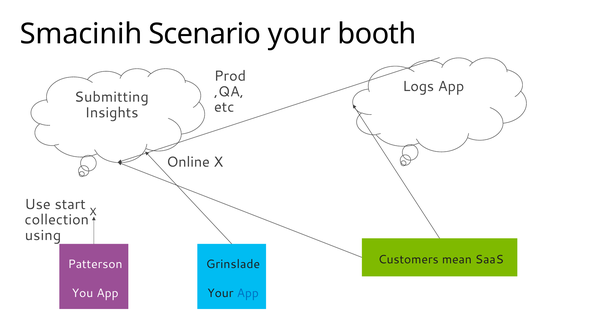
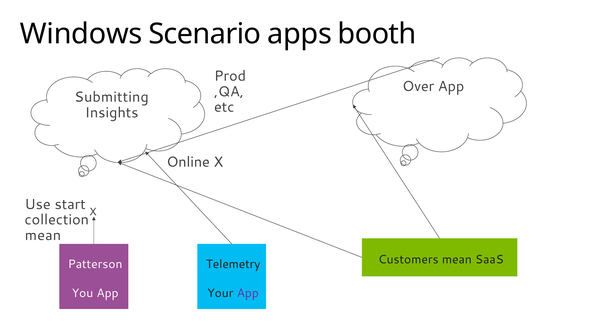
Smacinih: Smacinih -> Windows (81, 34)
Scenario your: your -> apps (299, 34)
Logs: Logs -> Over (418, 86)
using: using -> mean (43, 235)
Grinslade: Grinslade -> Telemetry (233, 264)
App colour: blue -> purple (248, 293)
